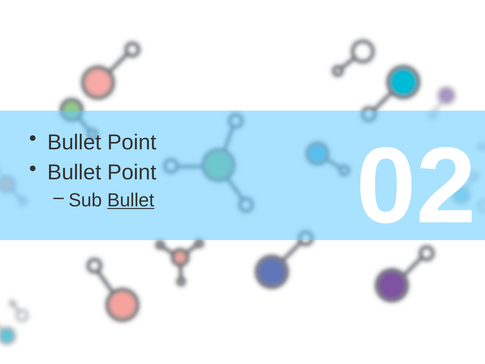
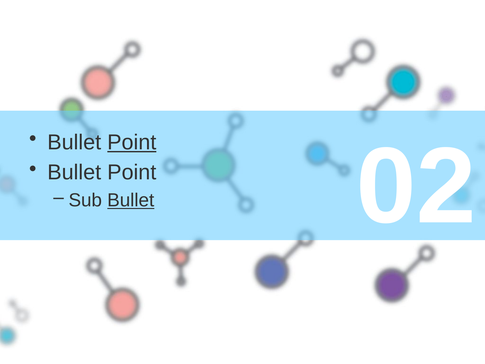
Point underline: none -> present (132, 142)
